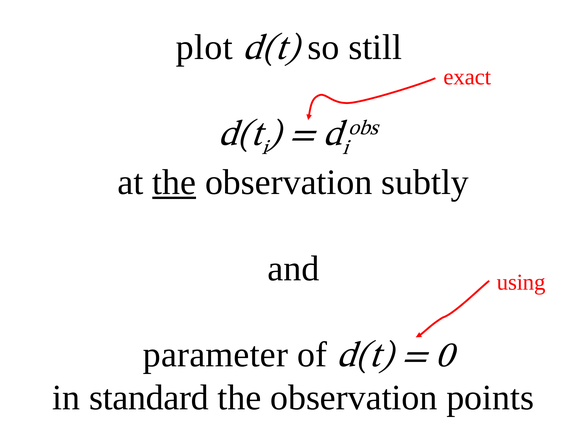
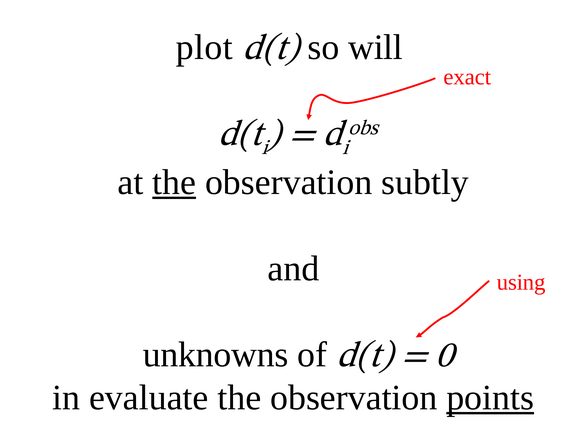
still: still -> will (375, 47)
parameter: parameter -> unknowns (216, 355)
standard: standard -> evaluate (149, 398)
points underline: none -> present (490, 398)
